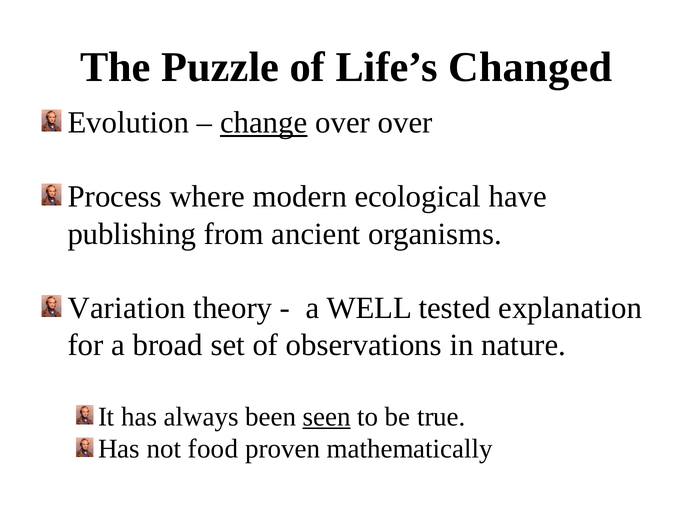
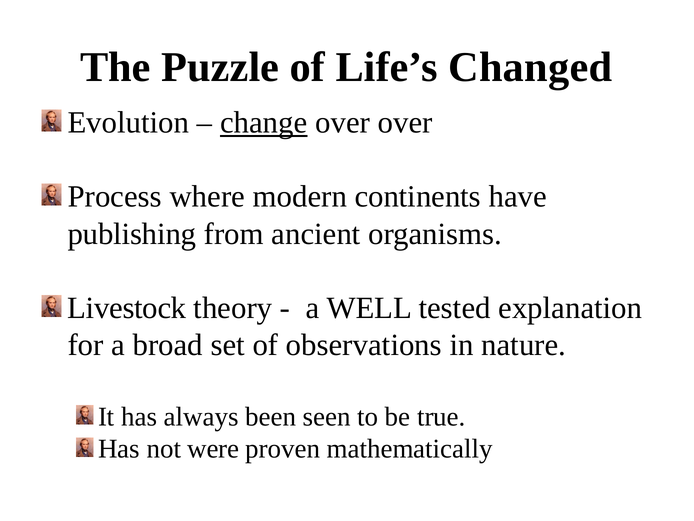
ecological: ecological -> continents (418, 197)
Variation: Variation -> Livestock (127, 308)
seen underline: present -> none (327, 416)
food: food -> were (213, 449)
